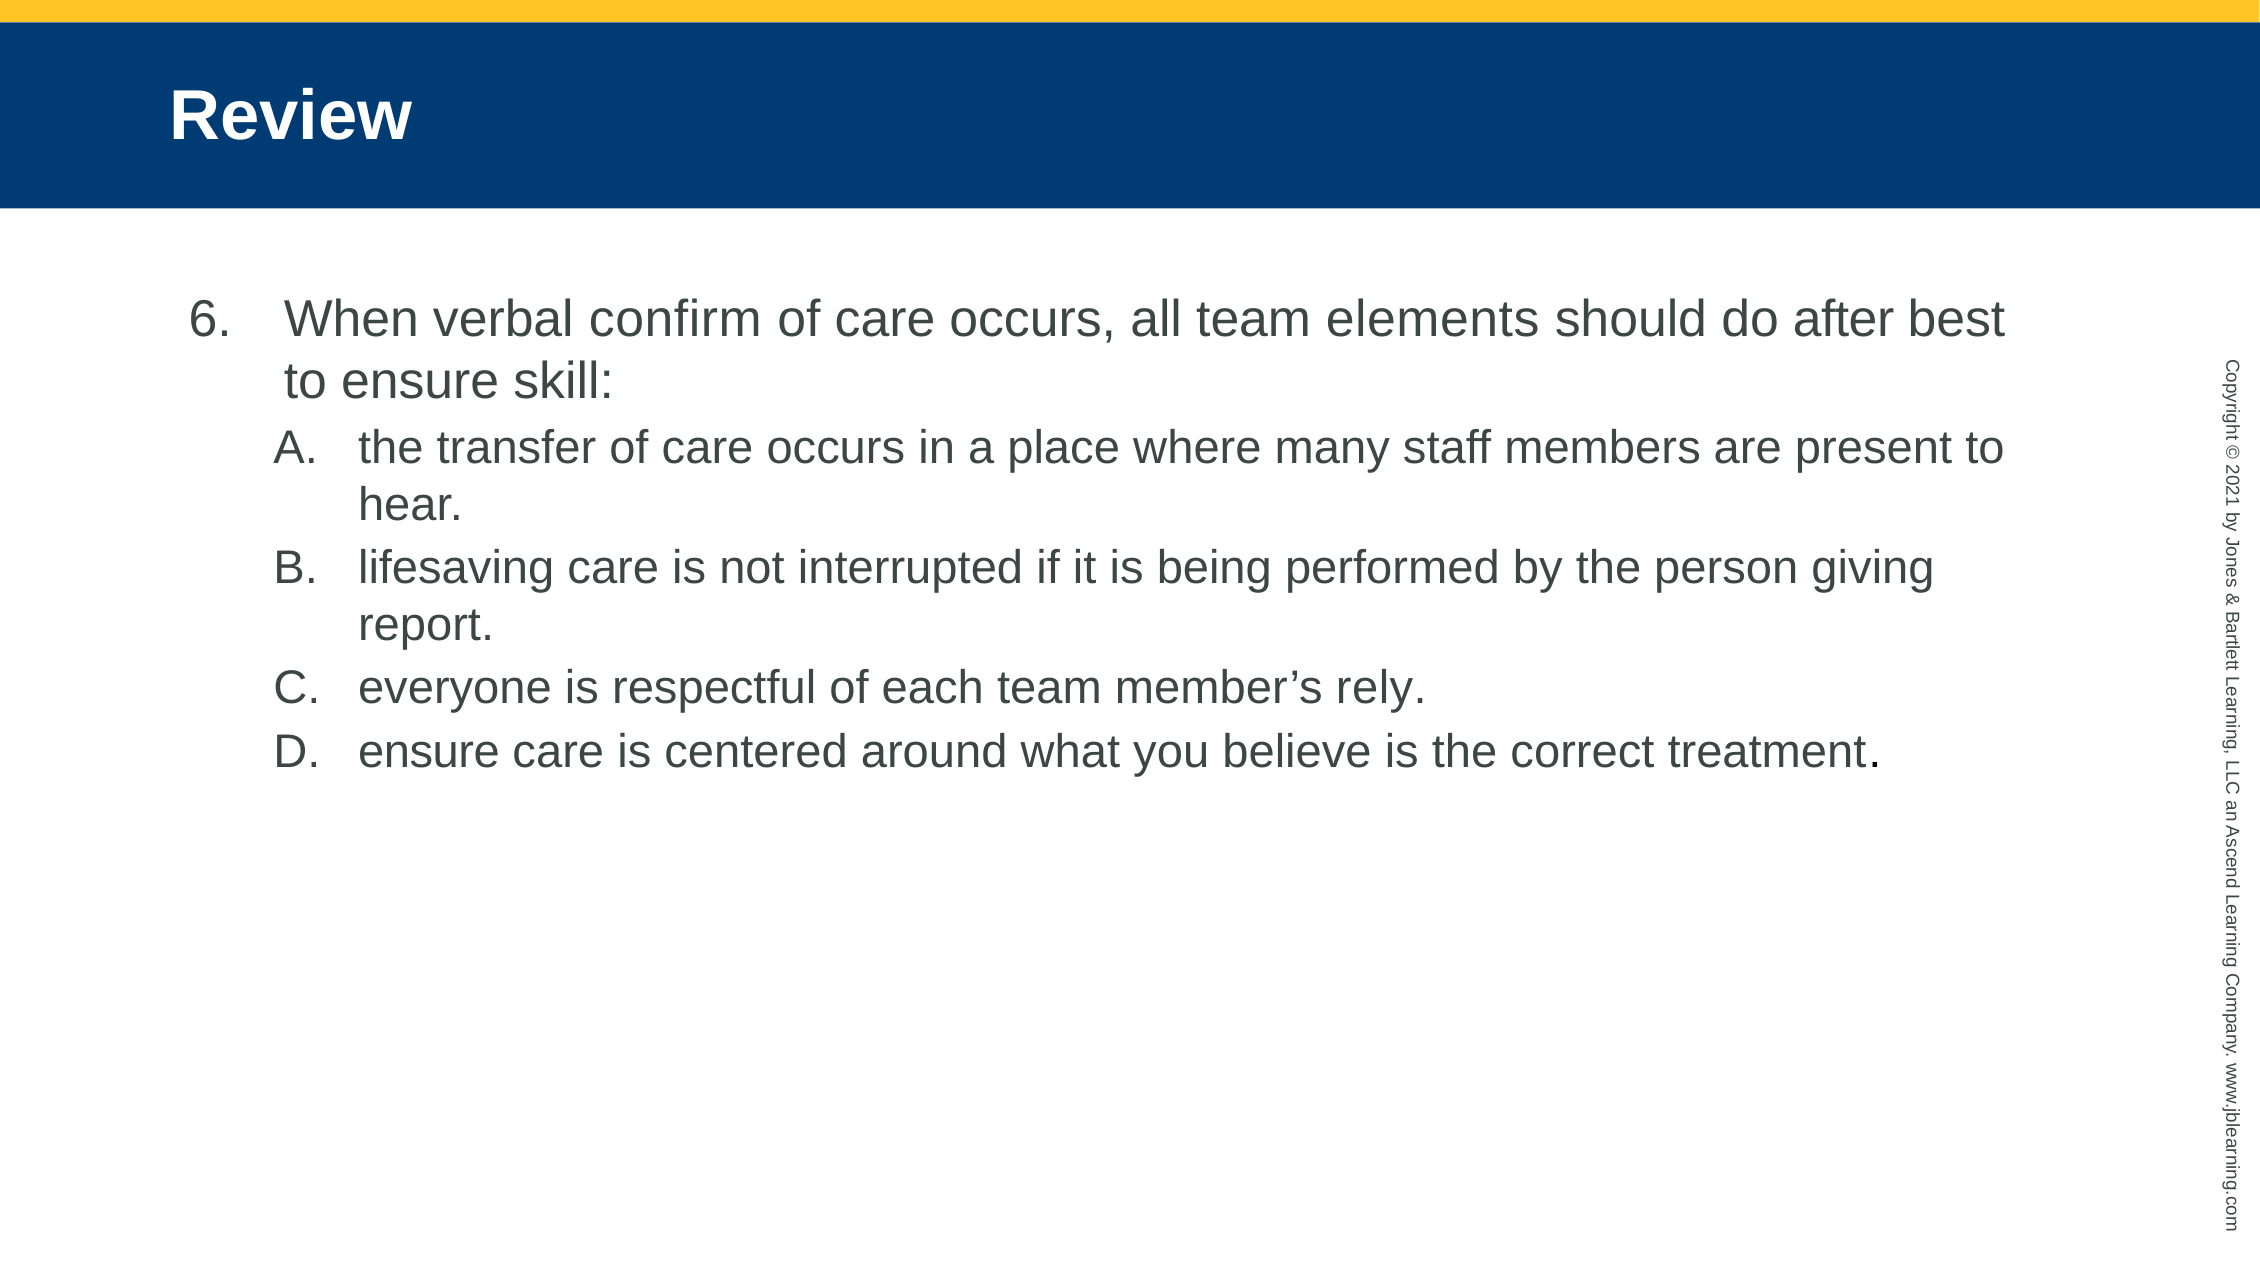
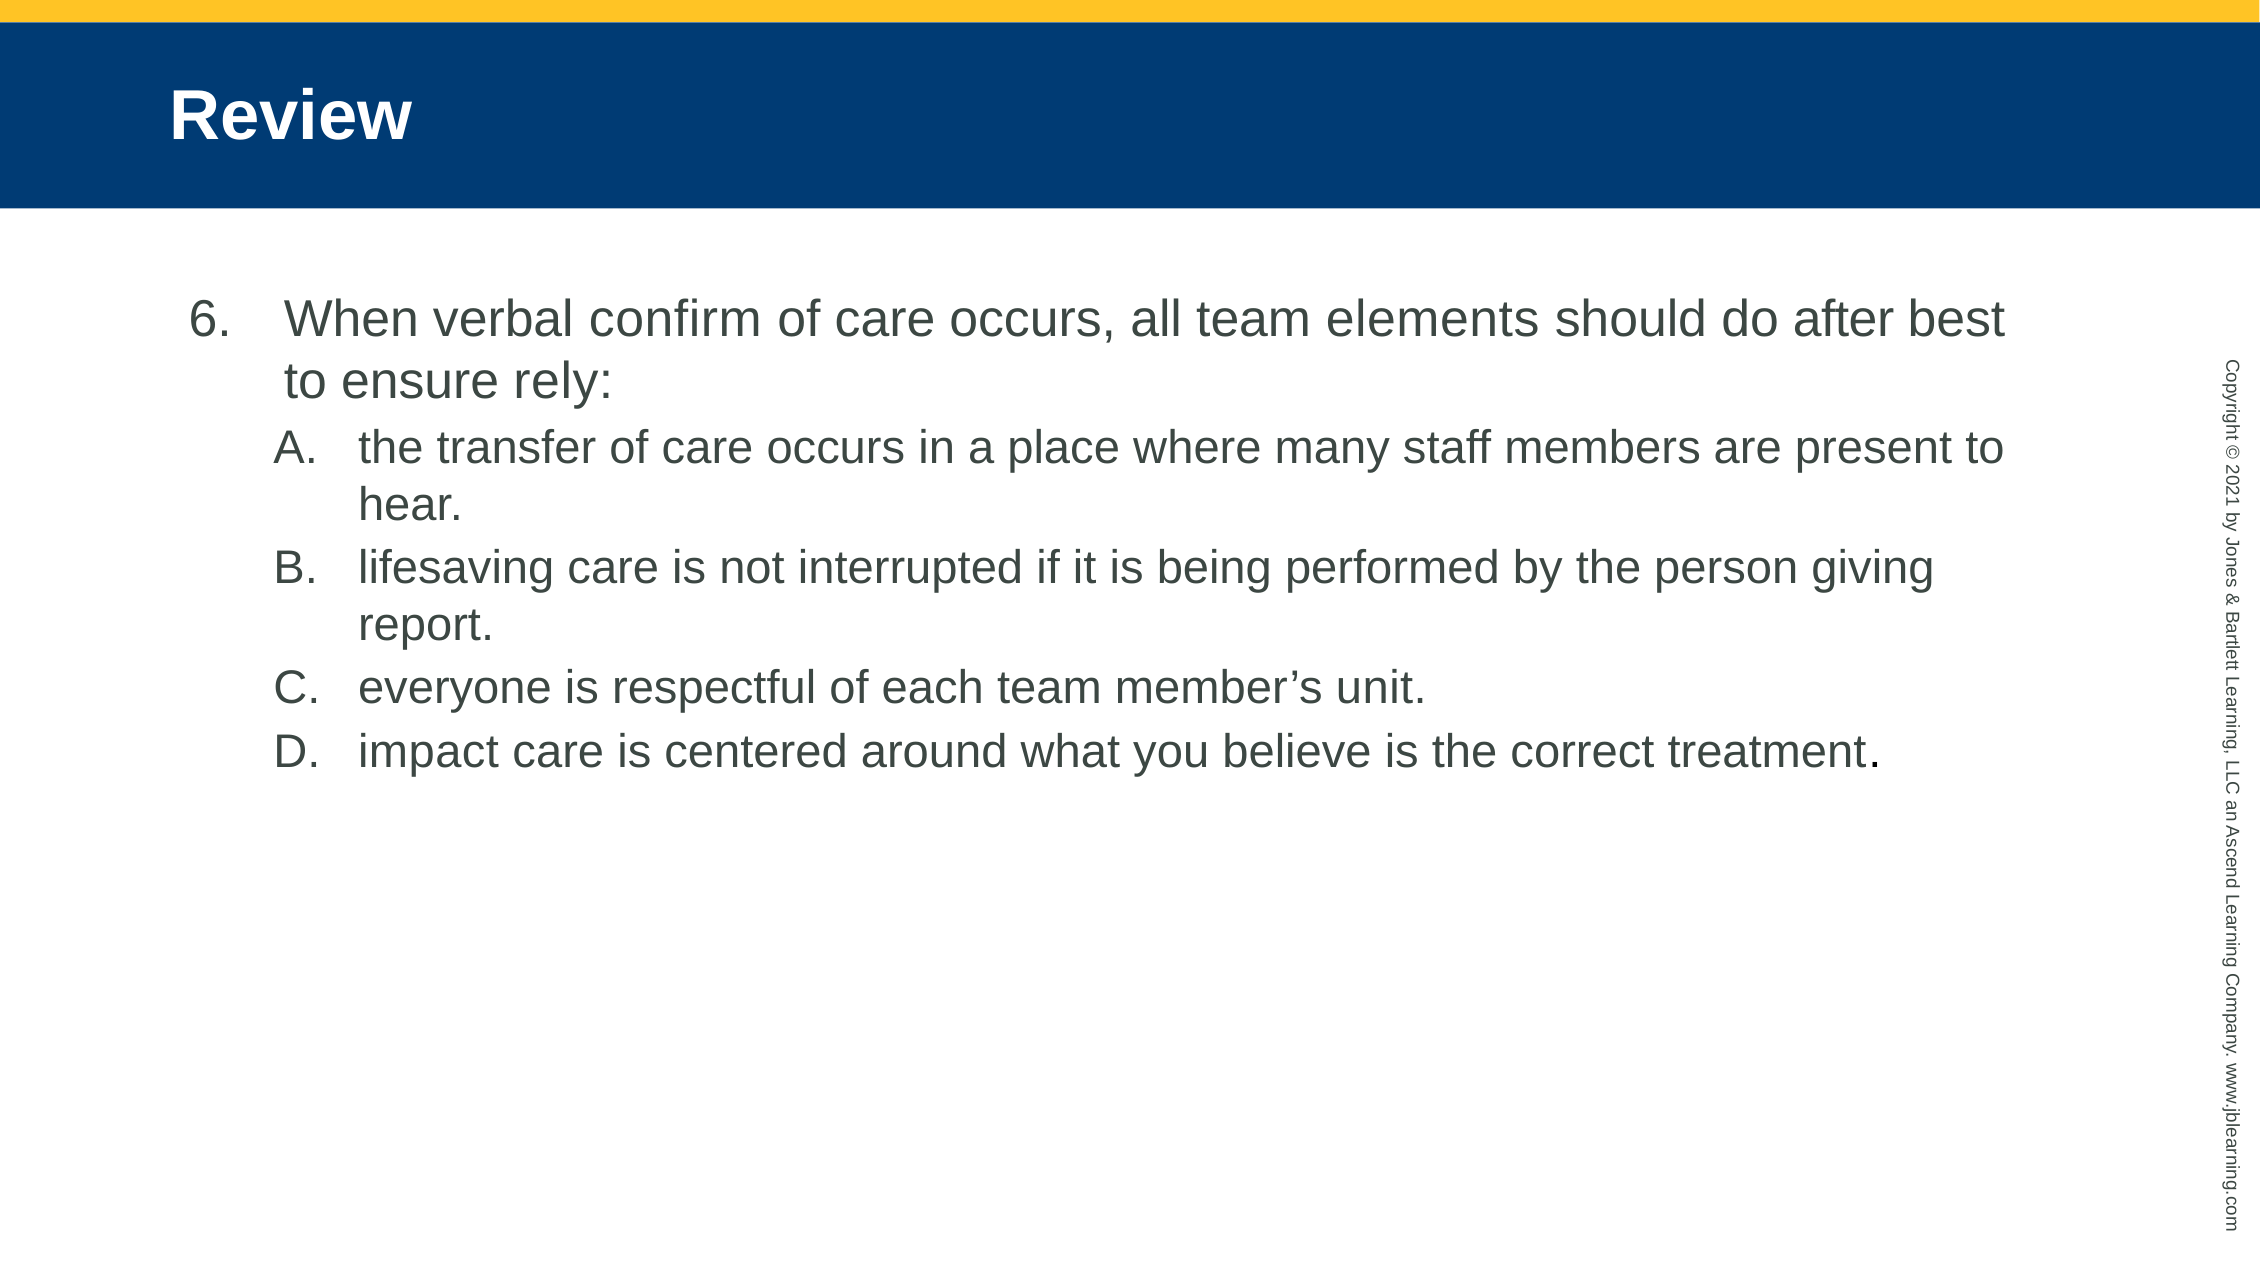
skill: skill -> rely (563, 382)
rely: rely -> unit (1381, 688)
ensure: ensure -> impact (429, 752)
